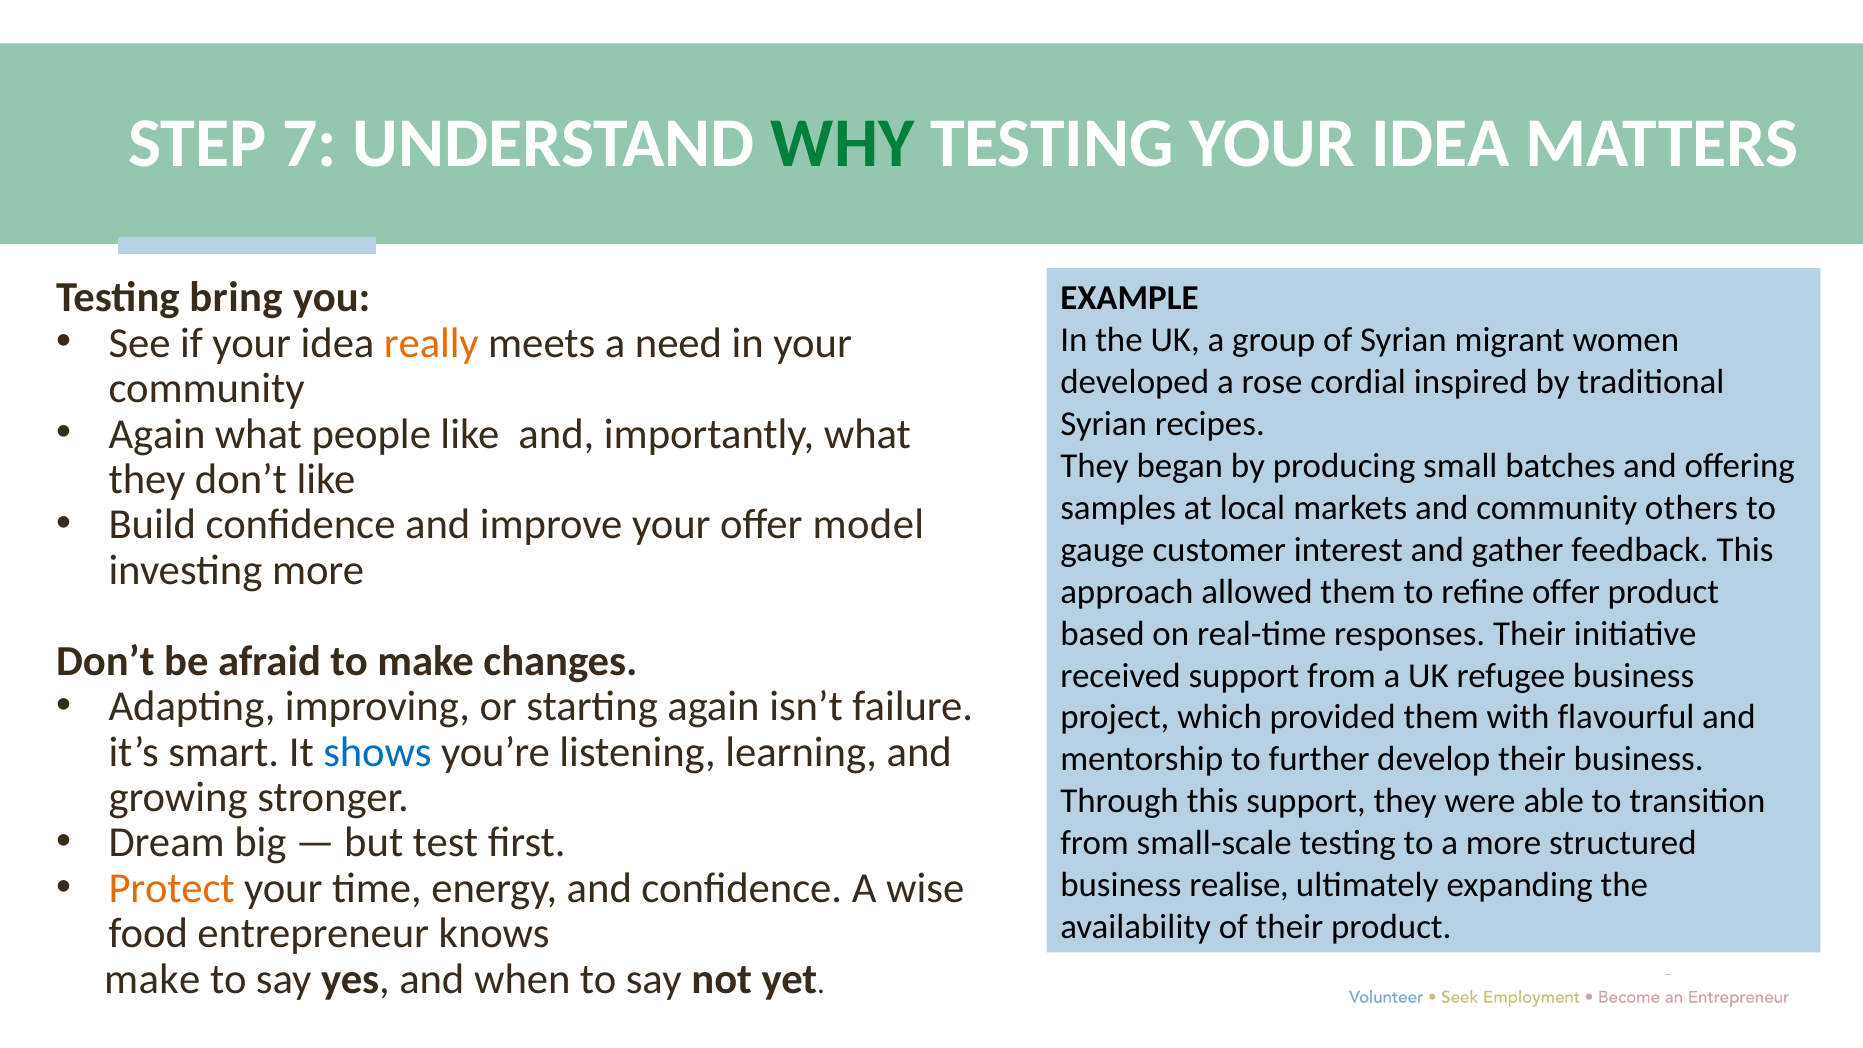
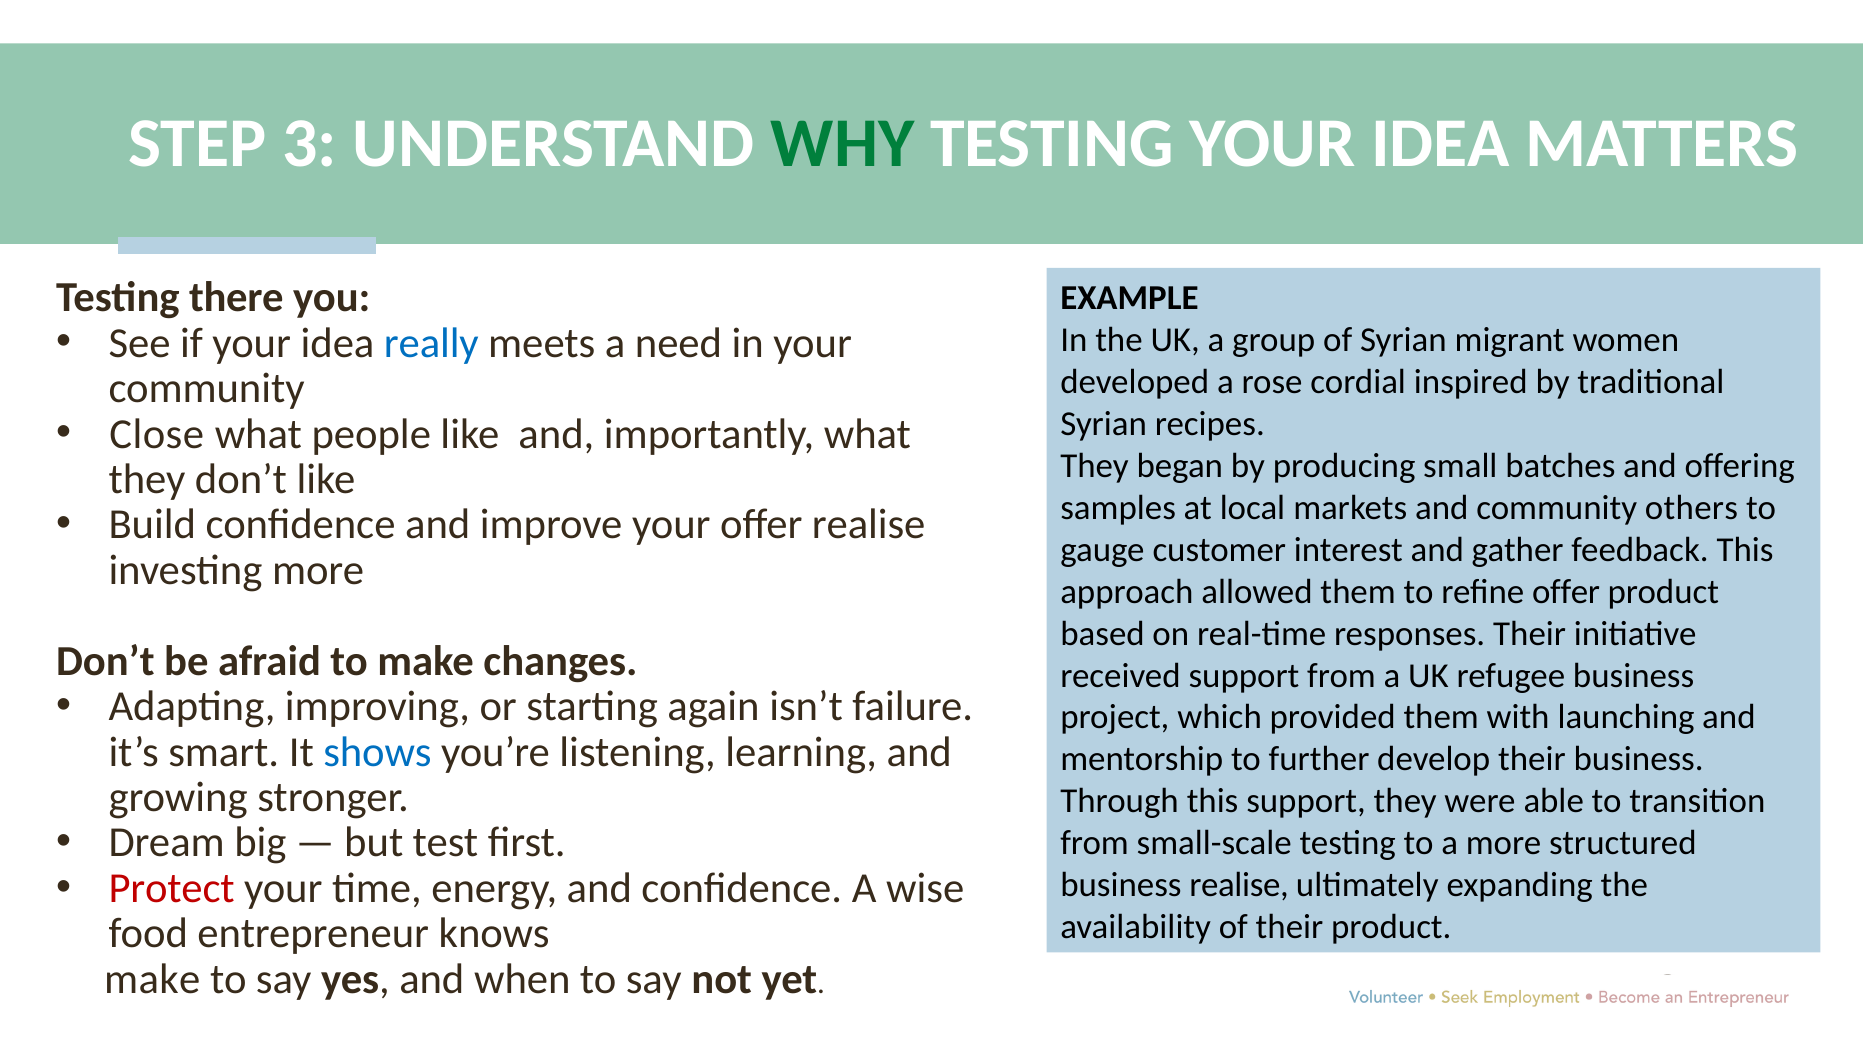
7: 7 -> 3 (310, 143)
bring: bring -> there (236, 298)
really colour: orange -> blue (431, 343)
Again: Again -> Close (157, 434)
offer model: model -> realise (869, 525)
flavourful: flavourful -> launching (1626, 717)
Protect colour: orange -> red (172, 888)
